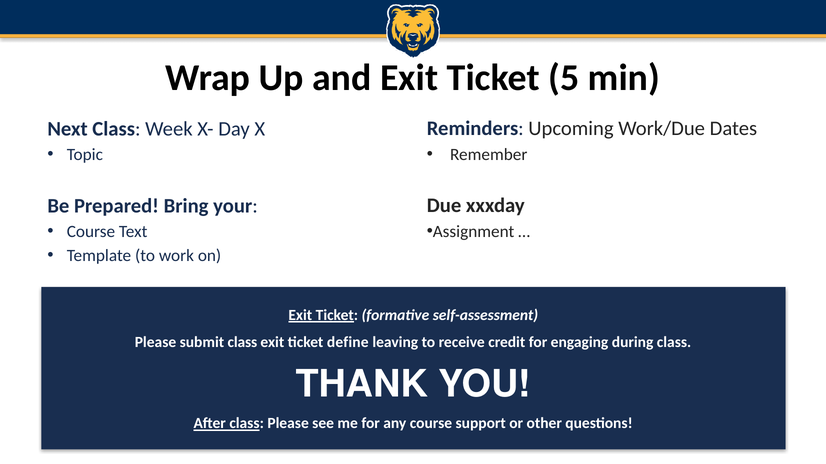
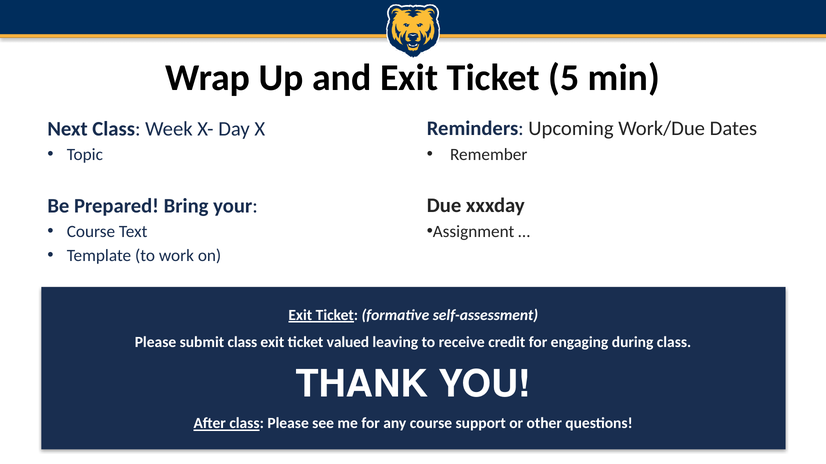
define: define -> valued (348, 343)
